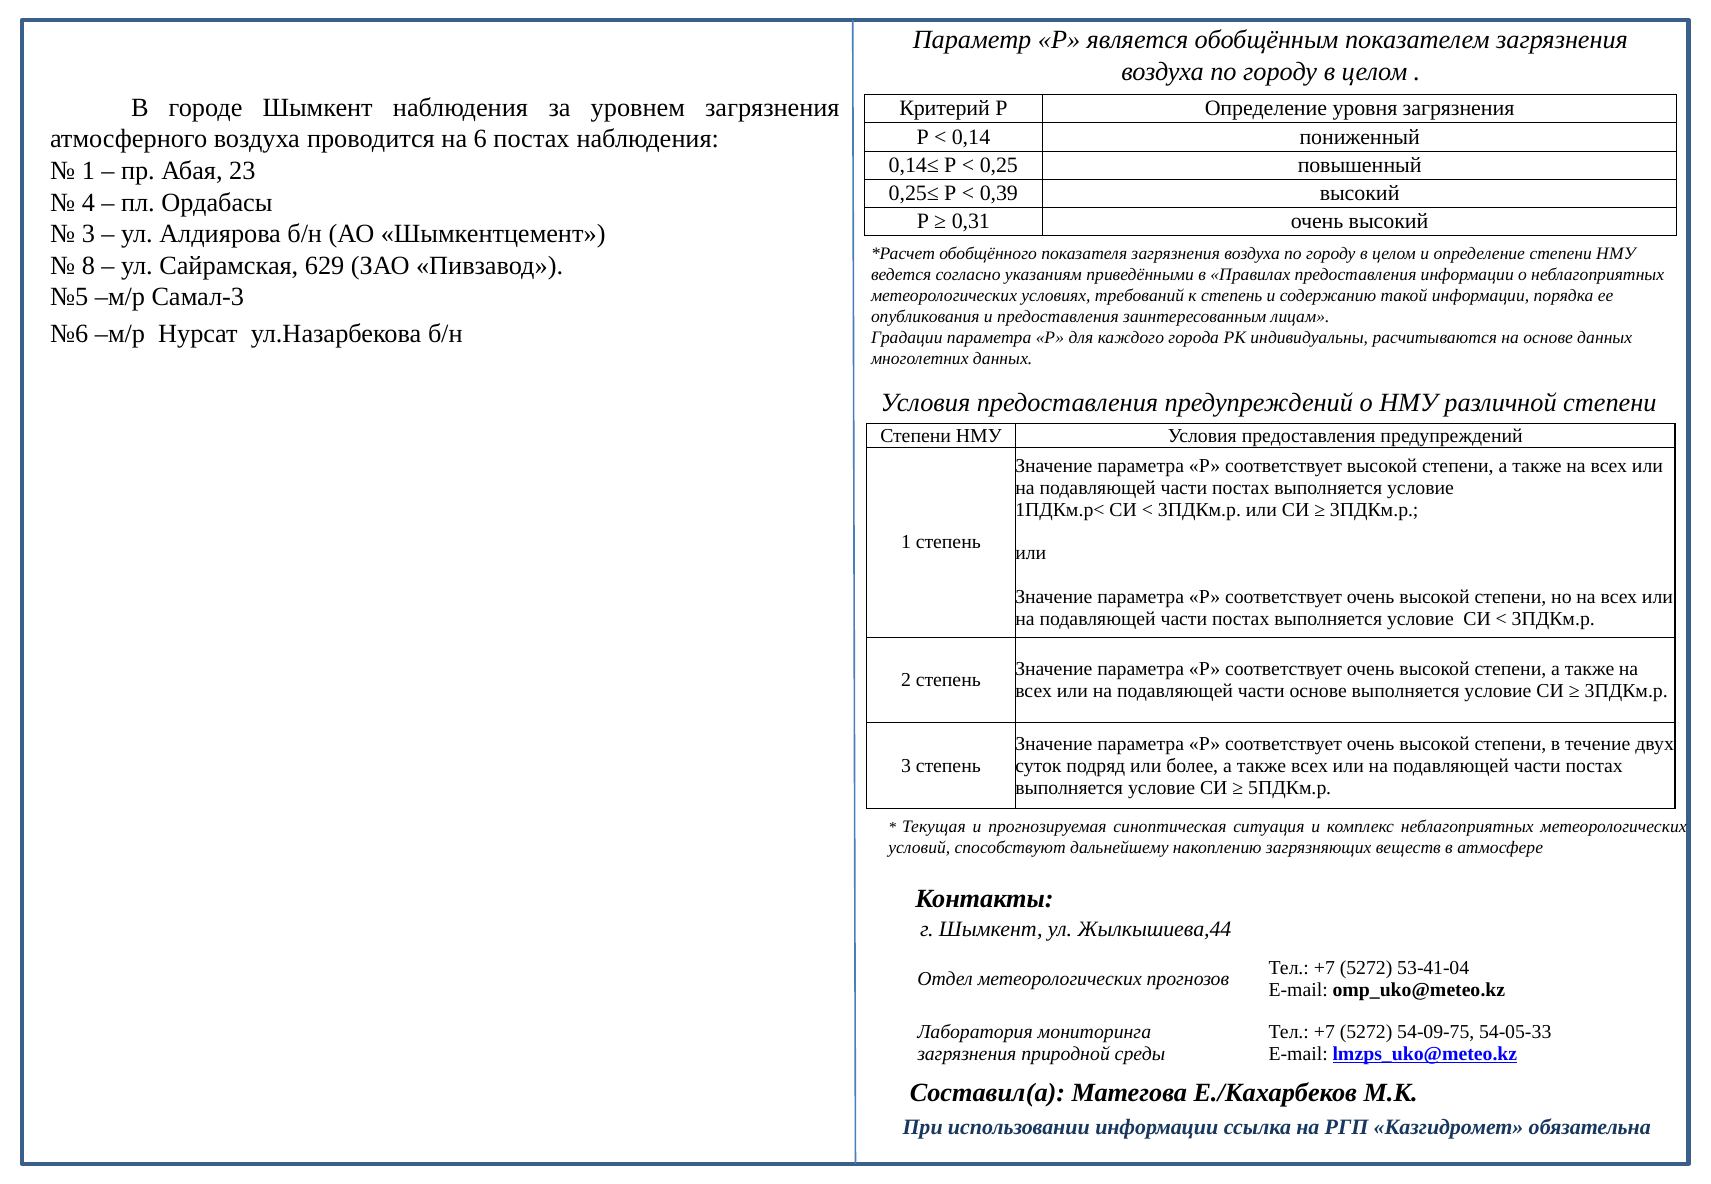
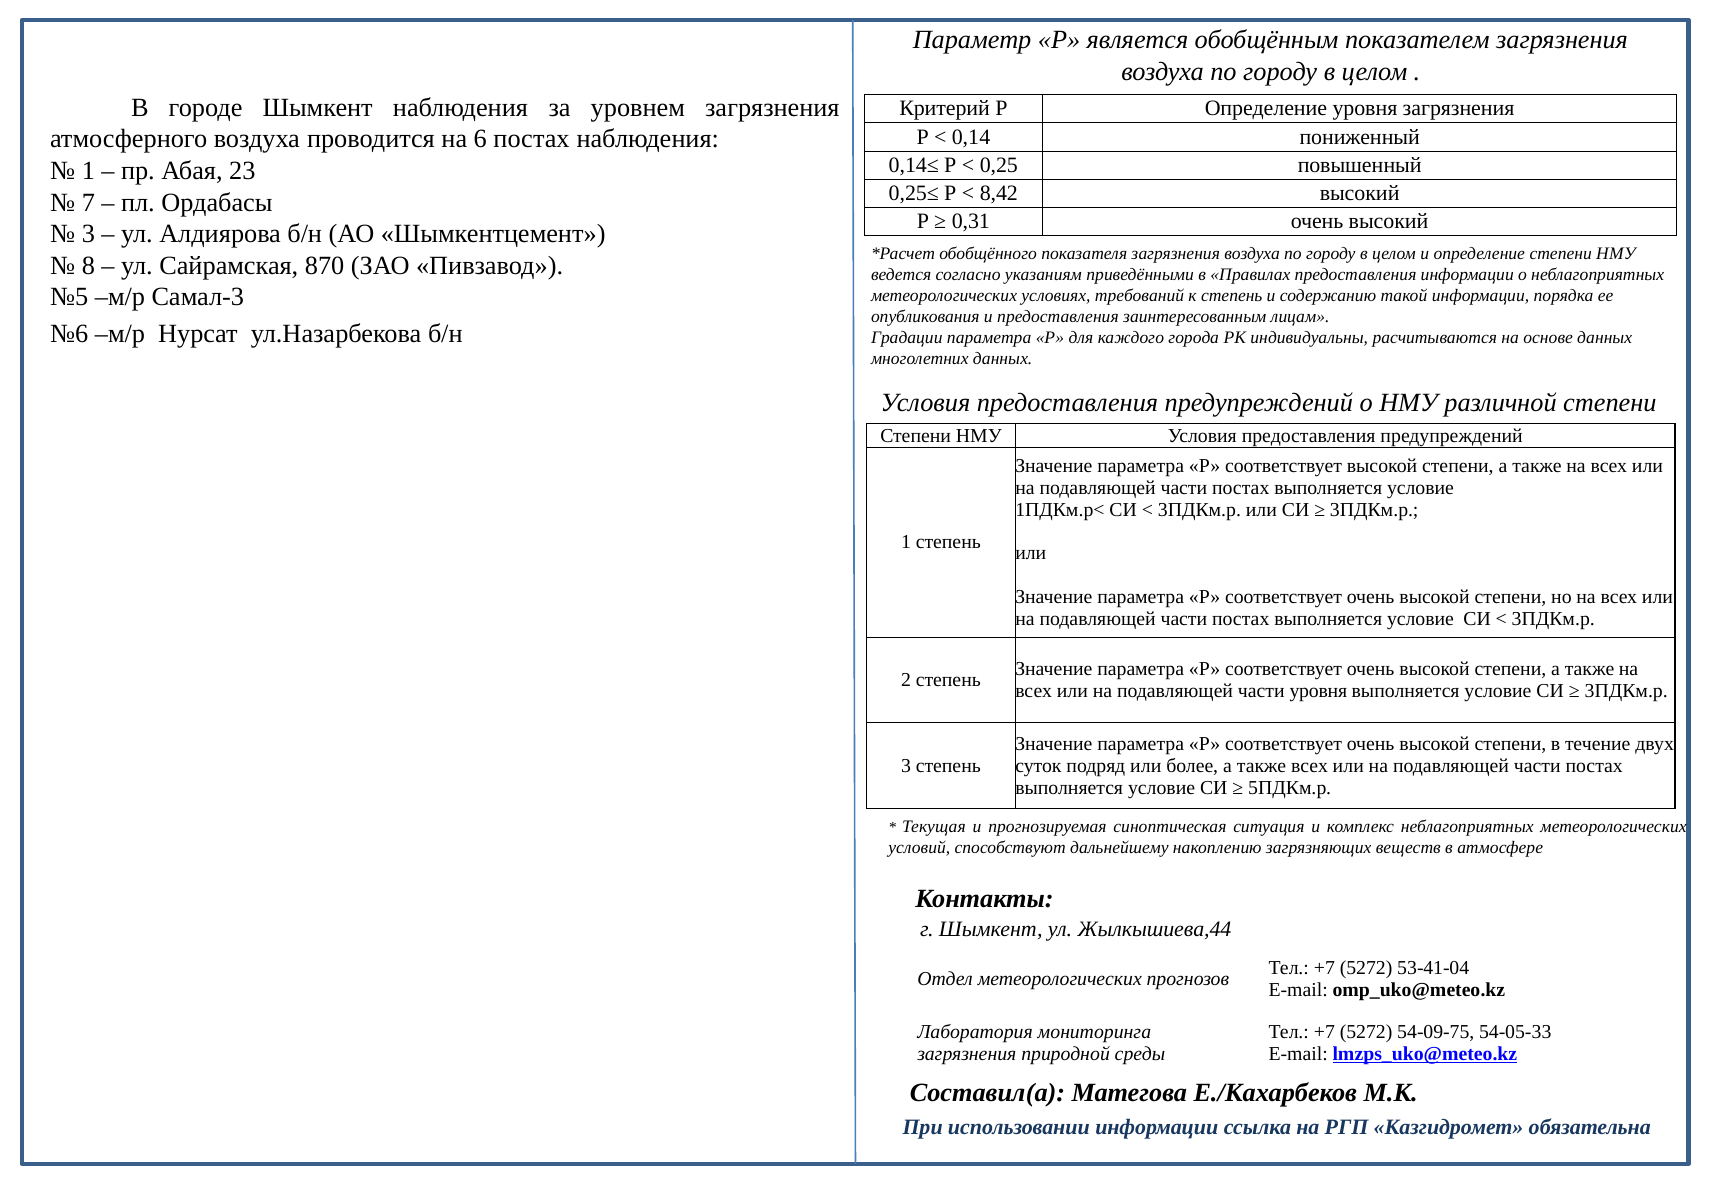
0,39: 0,39 -> 8,42 (999, 193)
4: 4 -> 7 (88, 202)
629: 629 -> 870 (325, 266)
части основе: основе -> уровня (1318, 691)
